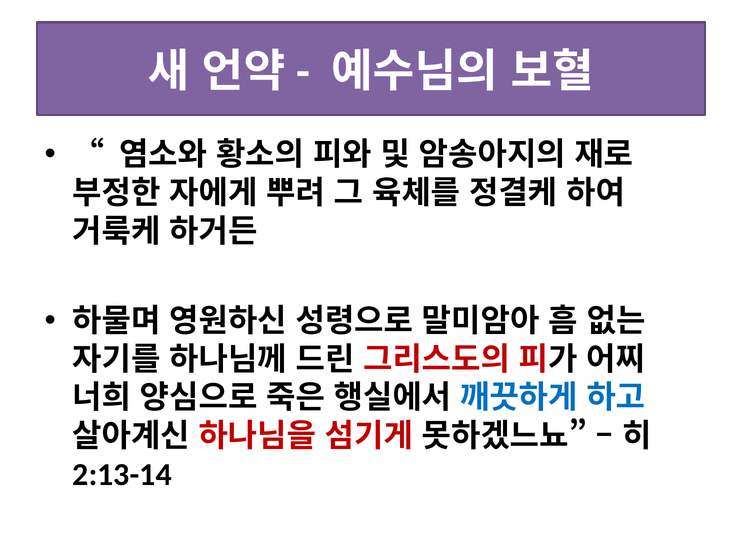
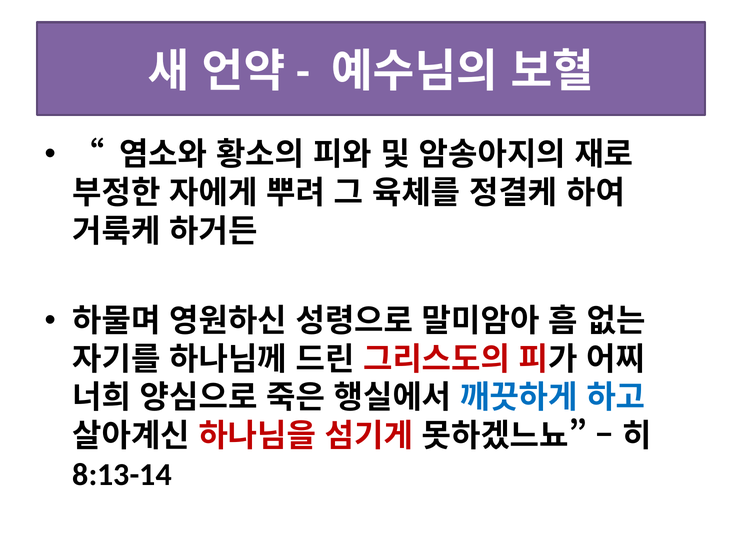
2:13-14: 2:13-14 -> 8:13-14 (122, 475)
